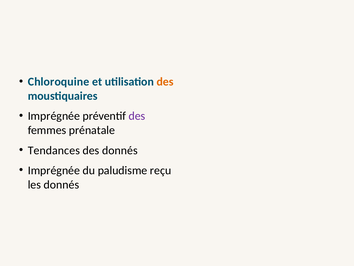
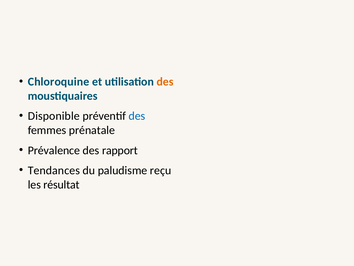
Imprégnée: Imprégnée -> Disponible (54, 116)
des colour: purple -> blue (137, 116)
Tendances: Tendances -> Prévalence (54, 150)
des donnés: donnés -> rapport (120, 150)
Imprégnée: Imprégnée -> Tendances (54, 170)
les donnés: donnés -> résultat (61, 184)
